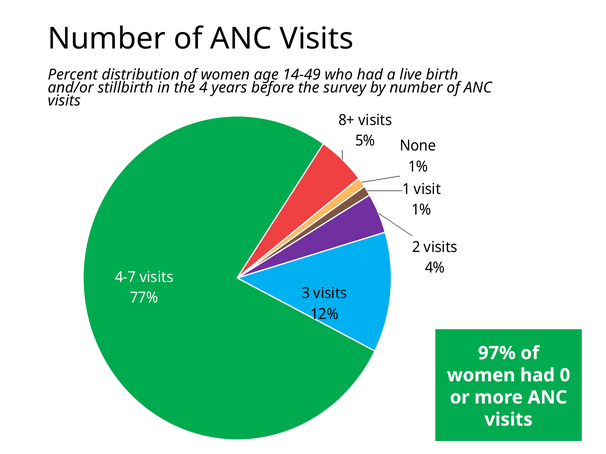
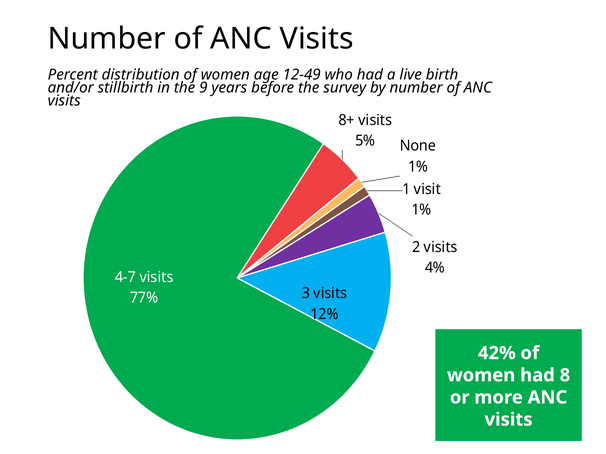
14-49: 14-49 -> 12-49 (302, 75)
4: 4 -> 9 (203, 88)
97%: 97% -> 42% (497, 353)
0: 0 -> 8 (565, 376)
